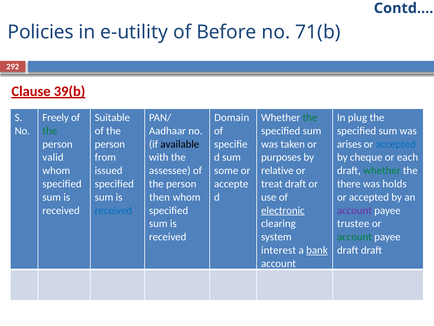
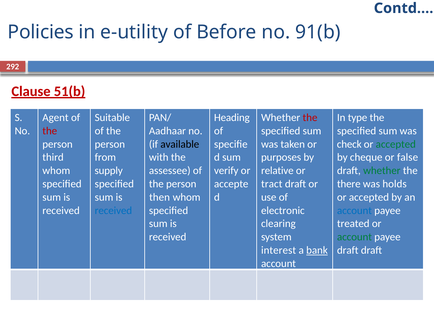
71(b: 71(b -> 91(b (318, 32)
39(b: 39(b -> 51(b (70, 91)
Freely: Freely -> Agent (55, 117)
Domain: Domain -> Heading (232, 117)
the colour: green -> red (310, 117)
plug: plug -> type (358, 117)
the colour: green -> red (50, 131)
arises: arises -> check (349, 144)
accepted colour: blue -> green (396, 144)
valid: valid -> third (53, 157)
each: each -> false (408, 157)
issued: issued -> supply (109, 170)
some: some -> verify (226, 170)
treat: treat -> tract (272, 184)
electronic underline: present -> none (283, 210)
account colour: purple -> blue (354, 210)
trustee: trustee -> treated (353, 223)
